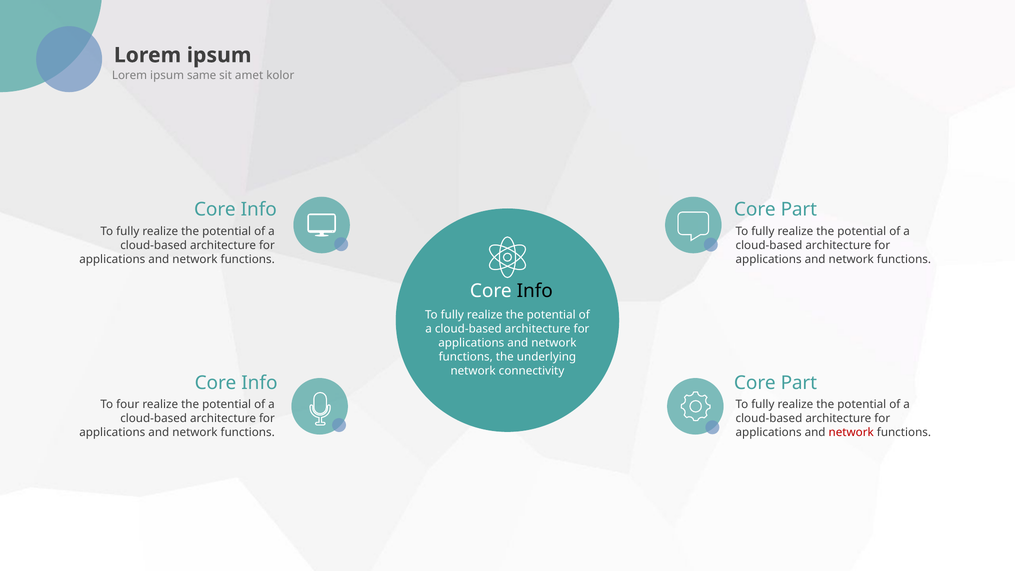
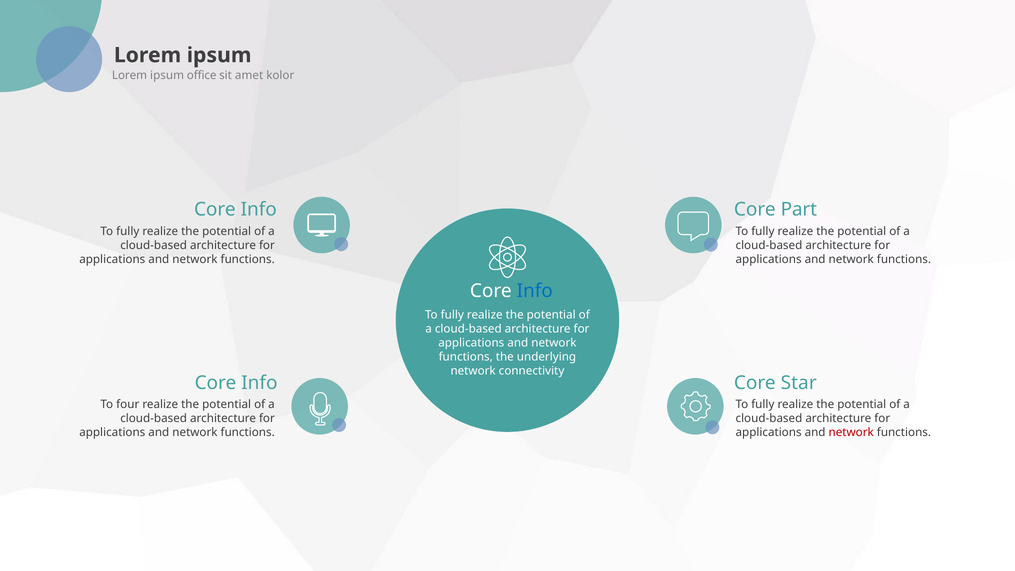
same: same -> office (202, 75)
Info colour: black -> blue (535, 291)
Part: Part -> Star (799, 383)
